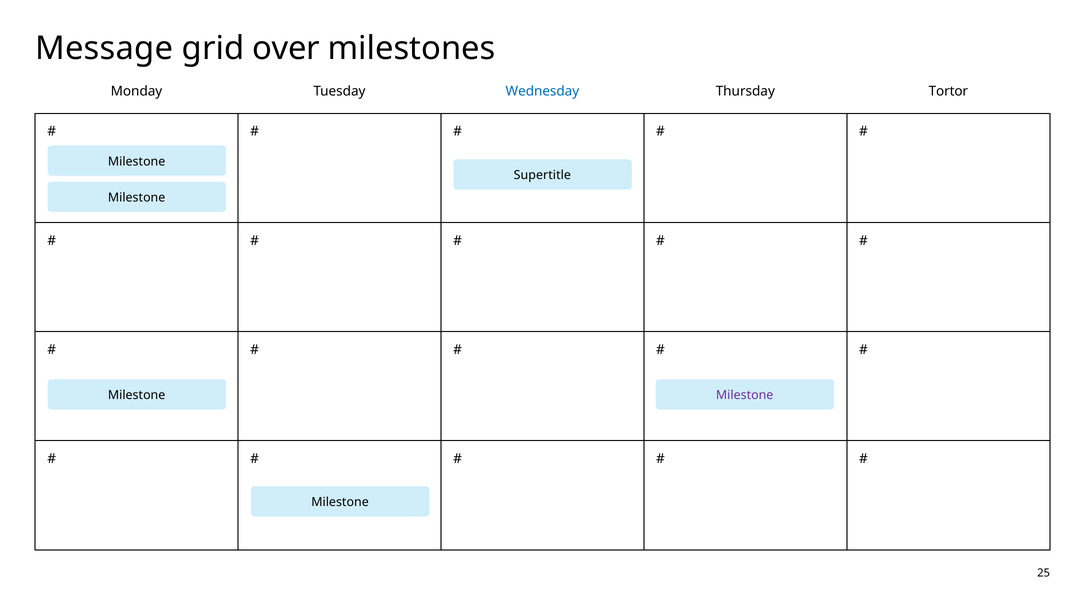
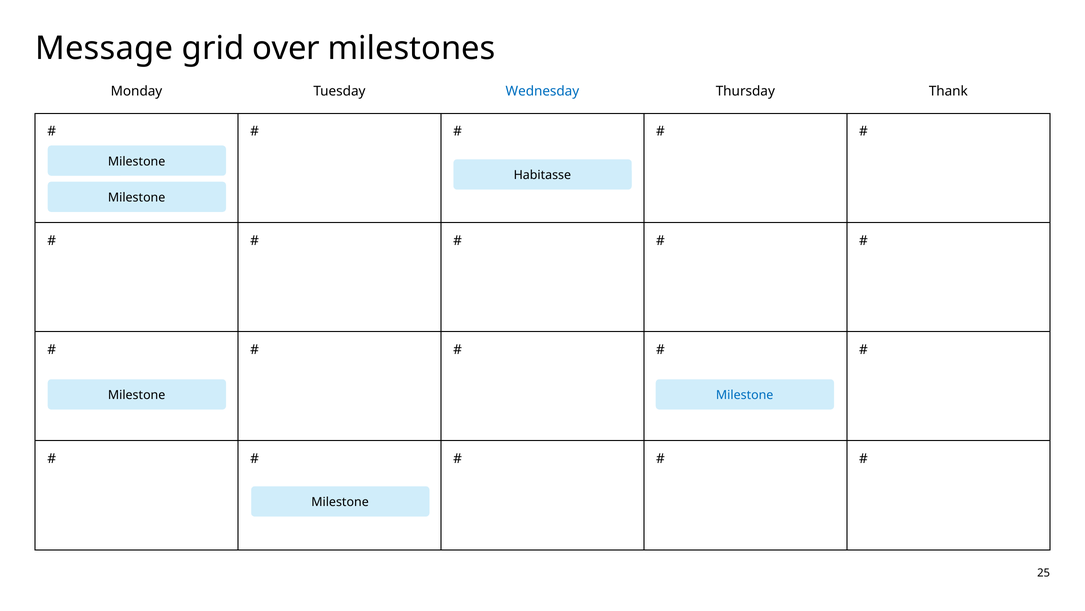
Tortor: Tortor -> Thank (948, 91)
Supertitle: Supertitle -> Habitasse (542, 175)
Milestone colour: purple -> blue (745, 395)
